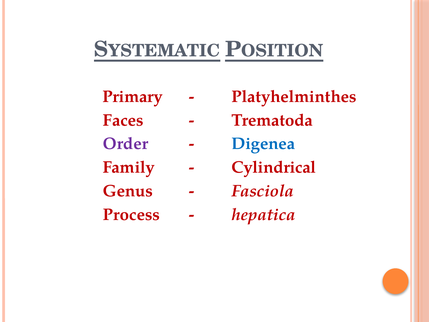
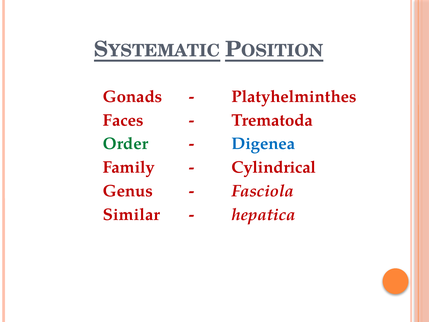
Primary: Primary -> Gonads (133, 96)
Order colour: purple -> green (126, 144)
Process: Process -> Similar (131, 215)
